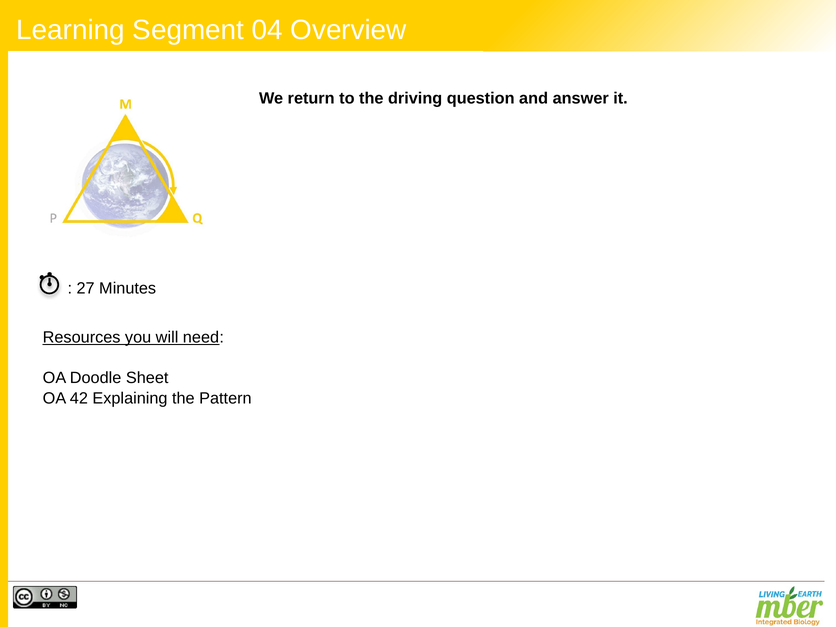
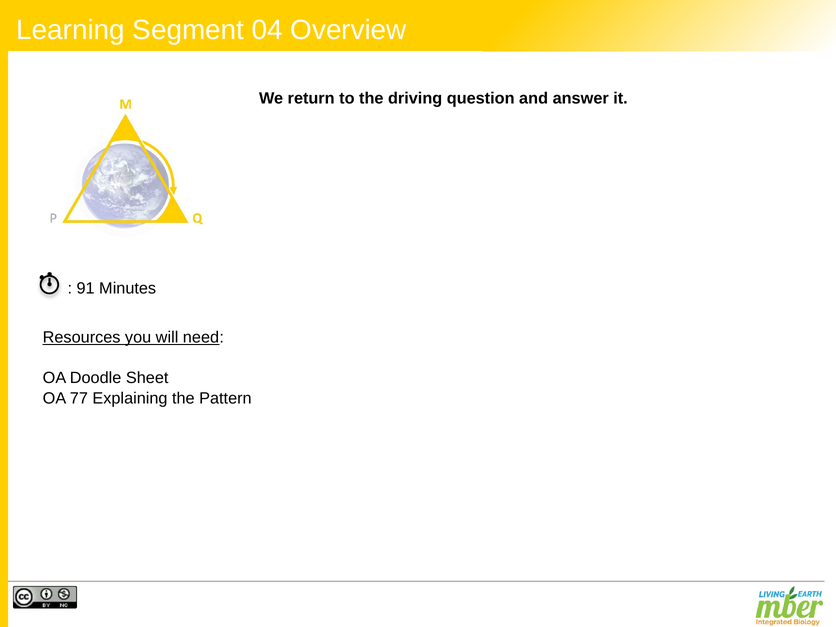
27: 27 -> 91 (86, 289)
42: 42 -> 77 (79, 399)
